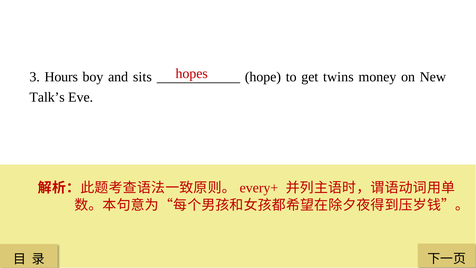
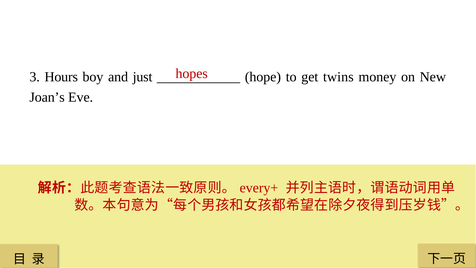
sits: sits -> just (143, 77)
Talk’s: Talk’s -> Joan’s (47, 97)
